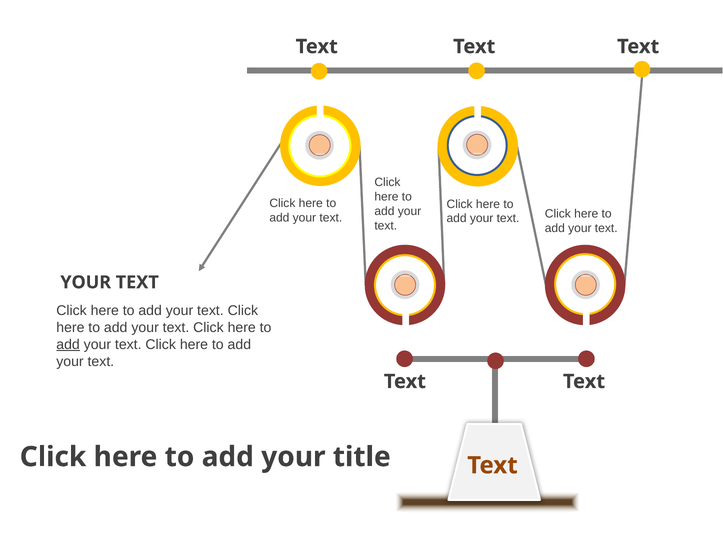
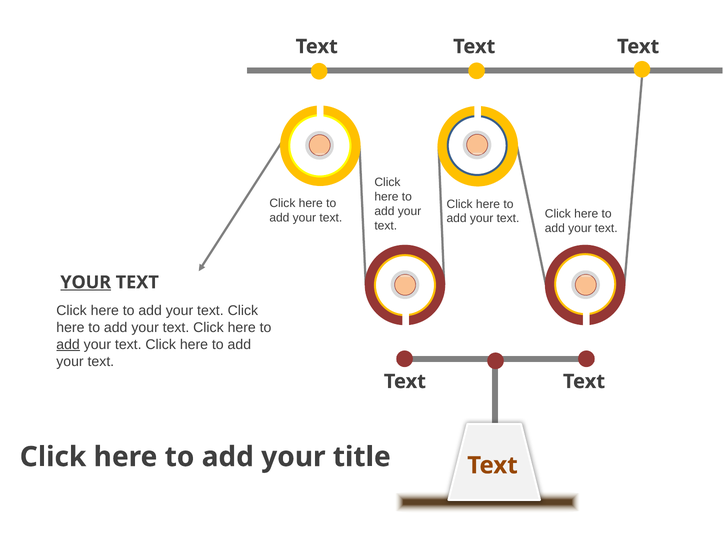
YOUR underline: none -> present (86, 282)
